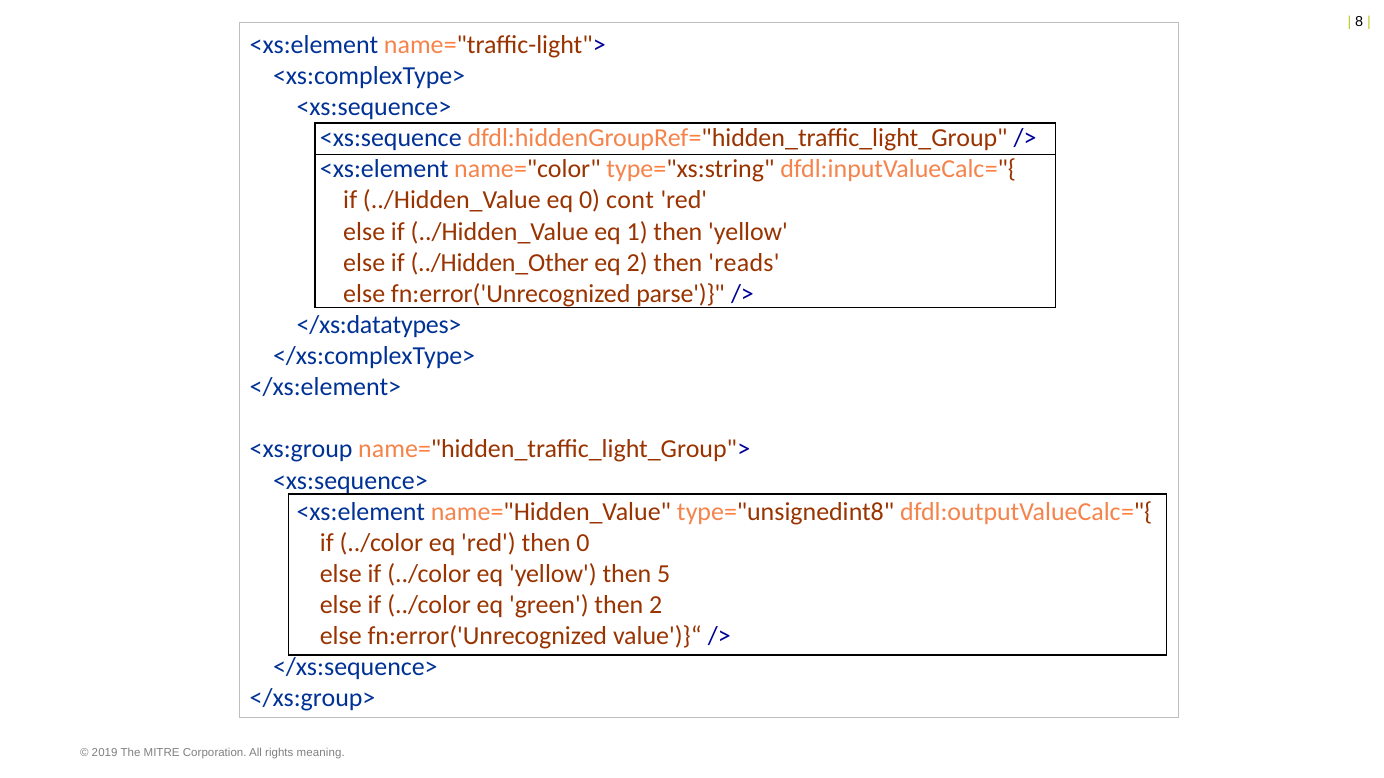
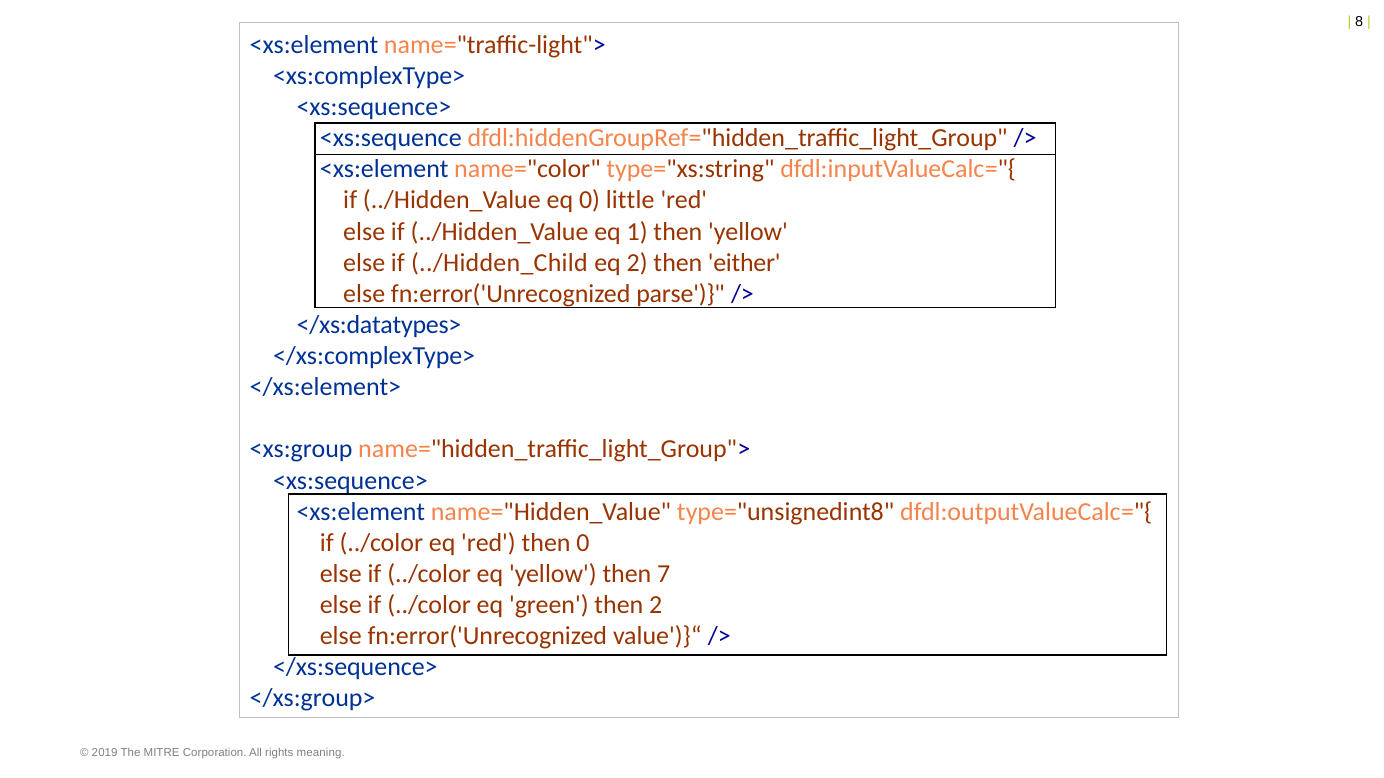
cont: cont -> little (630, 201)
../Hidden_Other: ../Hidden_Other -> ../Hidden_Child (499, 263)
reads: reads -> either (744, 263)
5: 5 -> 7 (664, 574)
